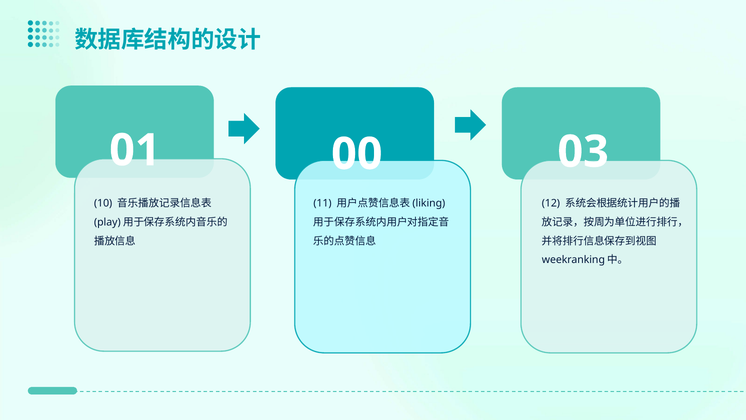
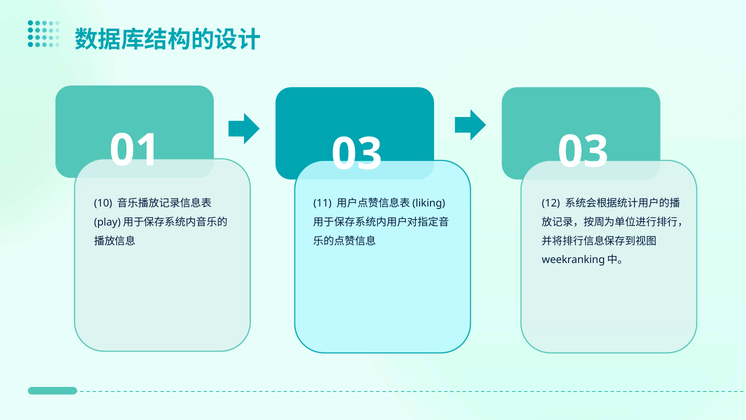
01 00: 00 -> 03 (357, 154)
